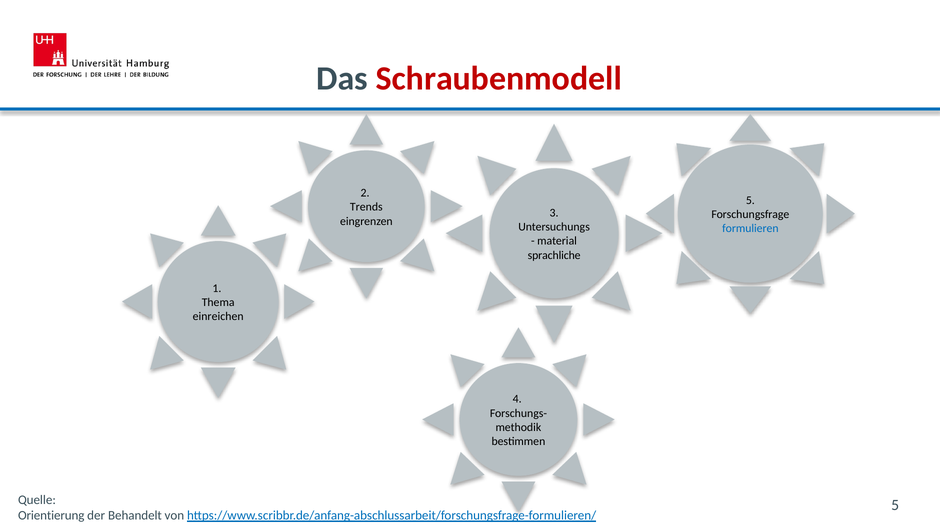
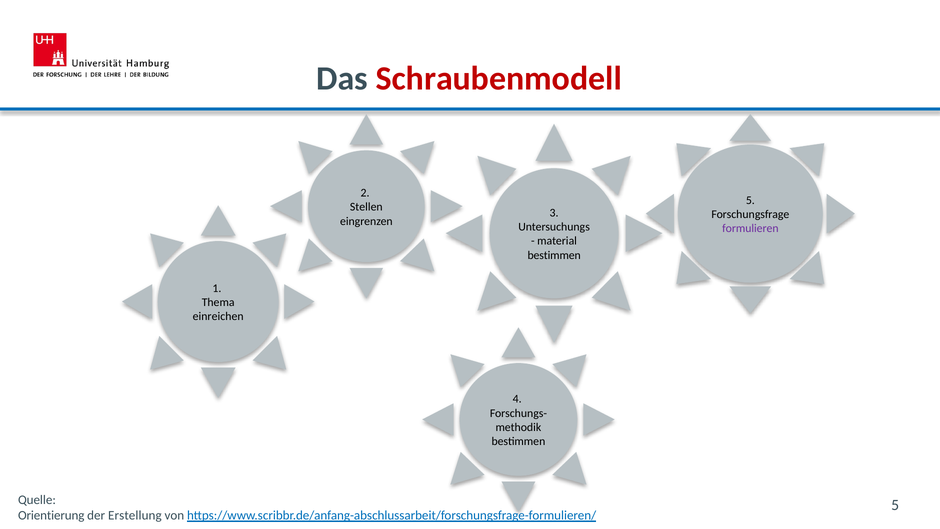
Trends: Trends -> Stellen (366, 207)
formulieren colour: blue -> purple (750, 228)
sprachliche: sprachliche -> bestimmen (554, 255)
Behandelt: Behandelt -> Erstellung (135, 515)
